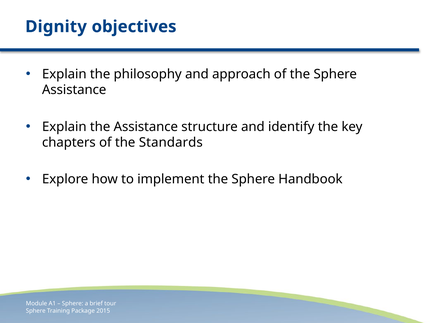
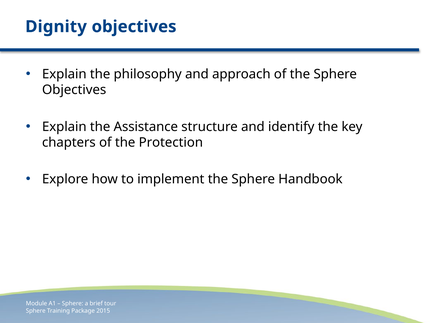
Assistance: Assistance -> Objectives (74, 90)
Standards: Standards -> Protection (171, 143)
